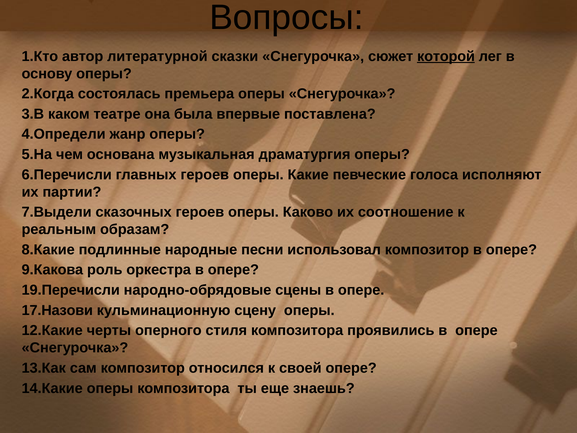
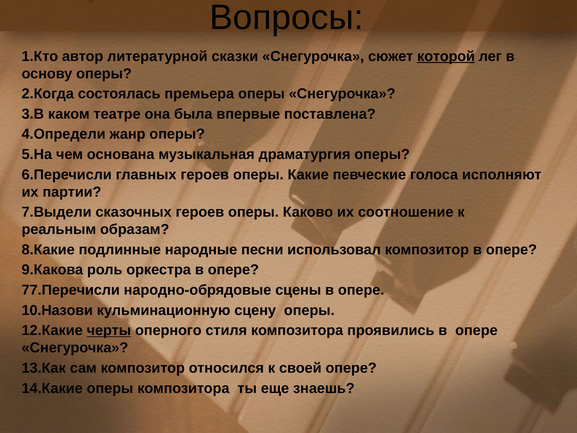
19.Перечисли: 19.Перечисли -> 77.Перечисли (71, 290)
17.Назови: 17.Назови -> 10.Назови (57, 310)
черты underline: none -> present (109, 330)
